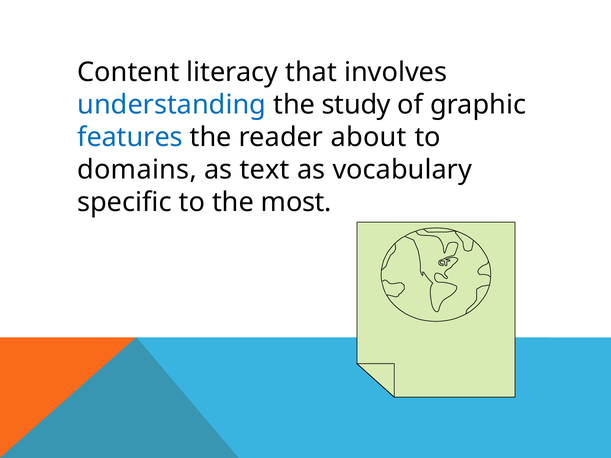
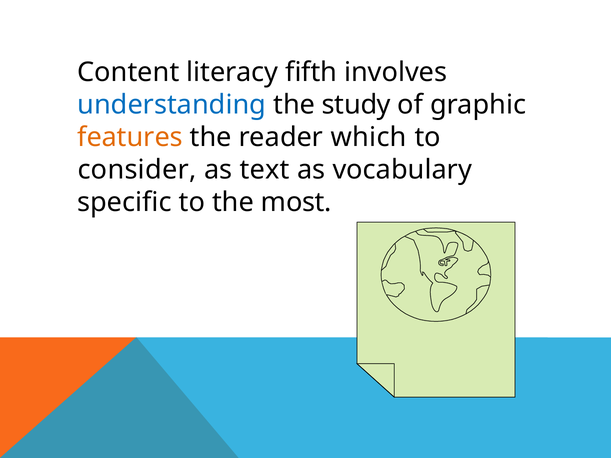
that: that -> fifth (311, 72)
features colour: blue -> orange (130, 137)
about: about -> which (369, 137)
domains: domains -> consider (137, 170)
